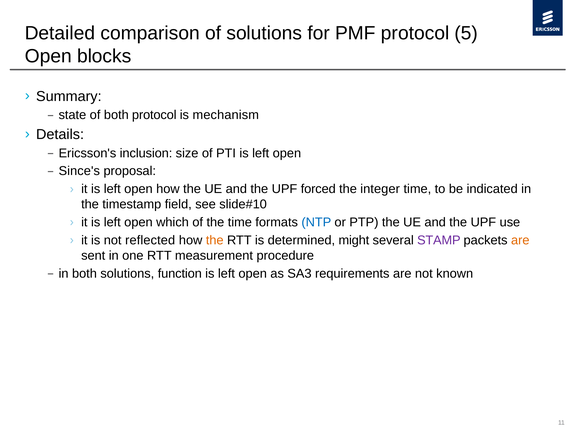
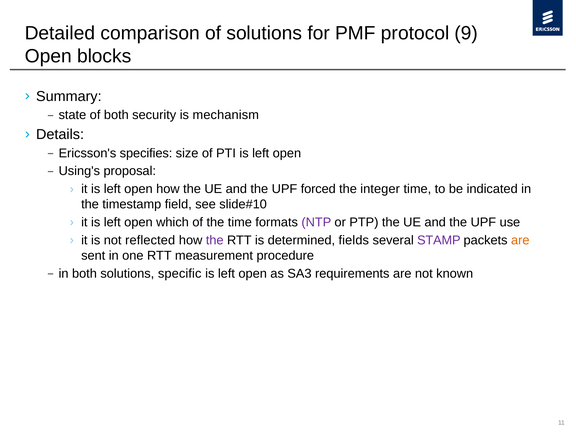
5: 5 -> 9 (466, 33)
both protocol: protocol -> security (154, 115)
inclusion: inclusion -> specifies (146, 153)
Since's: Since's -> Using's (79, 171)
NTP colour: blue -> purple (316, 222)
the colour: orange -> purple (215, 240)
might: might -> fields (354, 240)
function: function -> specific (180, 273)
